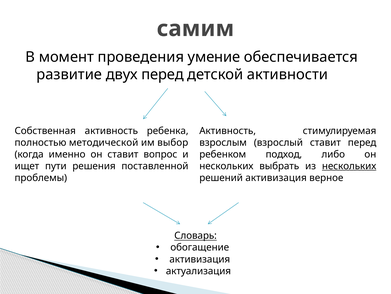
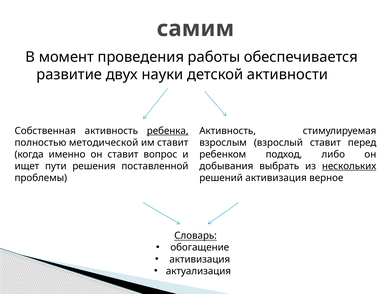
умение: умение -> работы (214, 57)
двух перед: перед -> науки (162, 74)
ребенка underline: none -> present (168, 130)
им выбор: выбор -> ставит (173, 142)
нескольких: нескольких -> добывания (226, 166)
